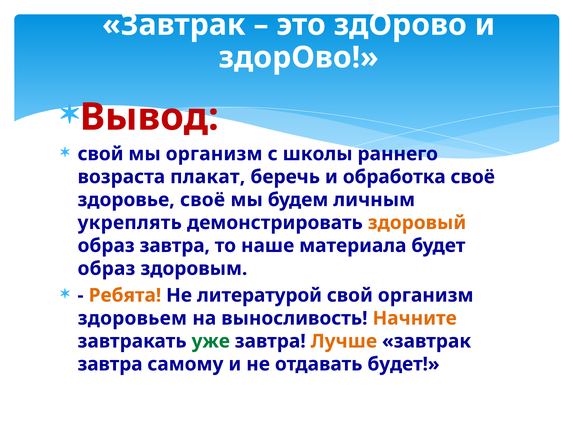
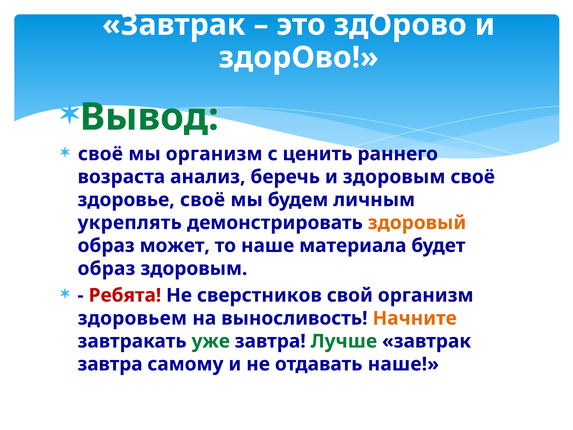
Вывод colour: red -> green (149, 117)
свой: свой -> своё (100, 154)
школы: школы -> ценить (318, 154)
плакат: плакат -> анализ (208, 177)
и обработка: обработка -> здоровым (394, 177)
образ завтра: завтра -> может (175, 246)
Ребята colour: orange -> red (125, 295)
литературой: литературой -> сверстников (259, 295)
Лучше colour: orange -> green (344, 341)
отдавать будет: будет -> наше (403, 364)
